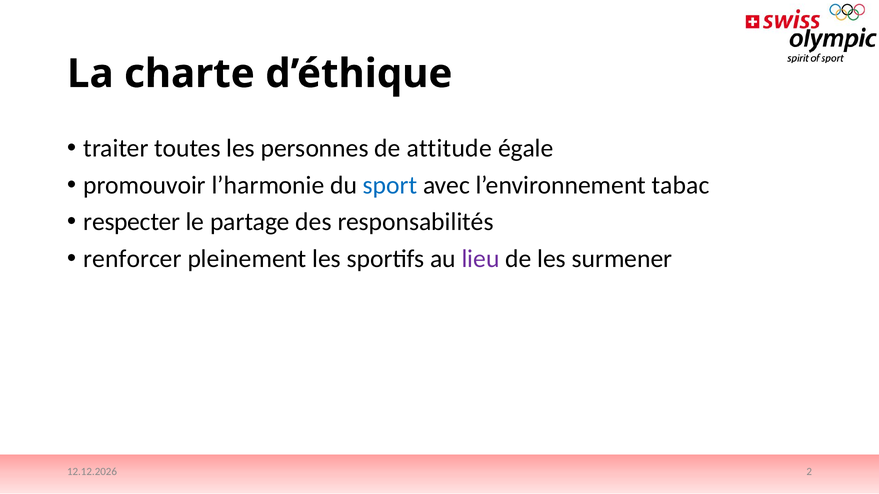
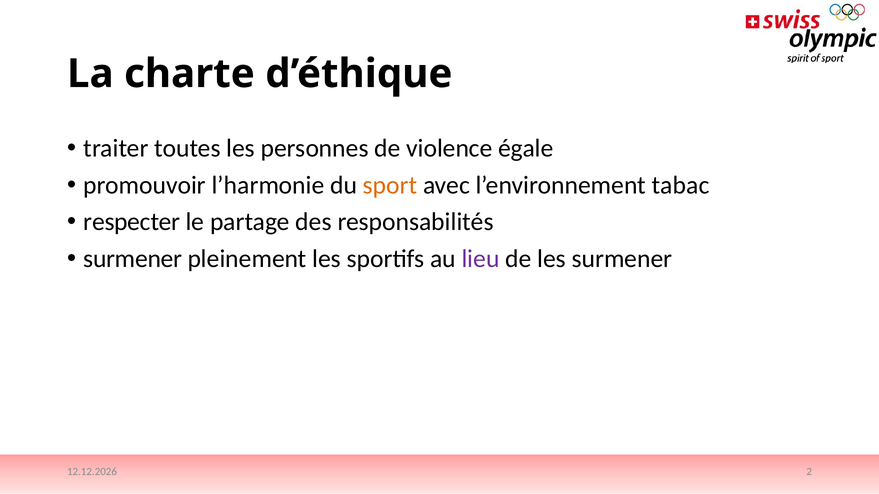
attitude: attitude -> violence (449, 149)
sport colour: blue -> orange (390, 185)
renforcer: renforcer -> surmener (133, 259)
